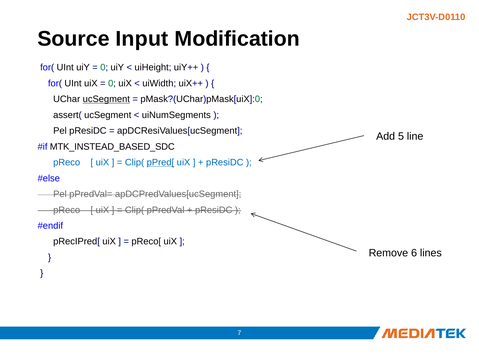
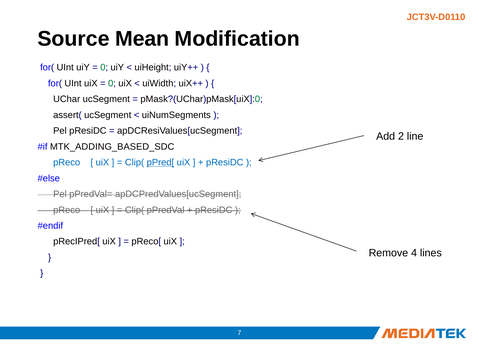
Input: Input -> Mean (142, 39)
ucSegment underline: present -> none (106, 99)
5: 5 -> 2 (401, 136)
MTK_INSTEAD_BASED_SDC: MTK_INSTEAD_BASED_SDC -> MTK_ADDING_BASED_SDC (112, 147)
6: 6 -> 4 (414, 253)
